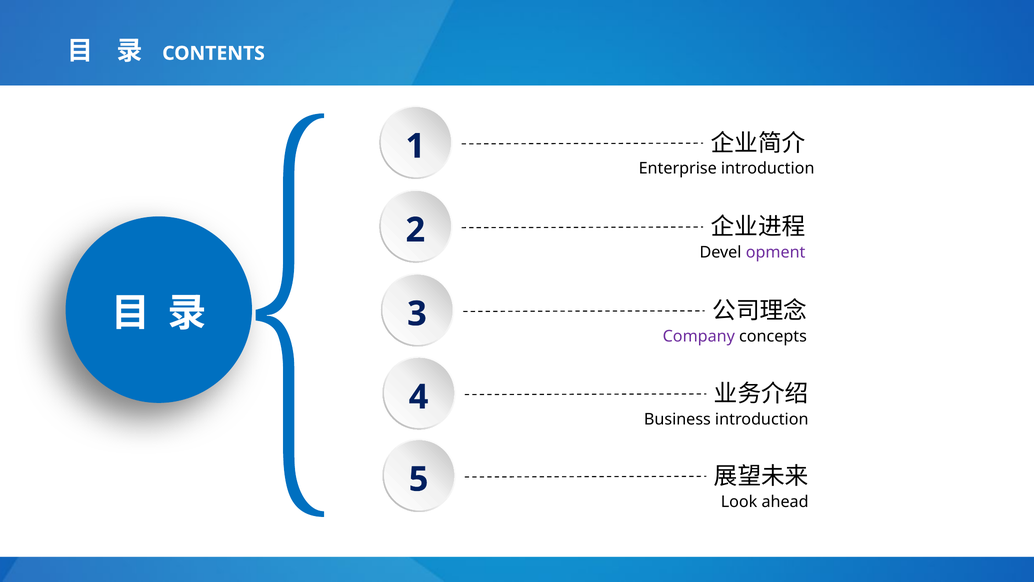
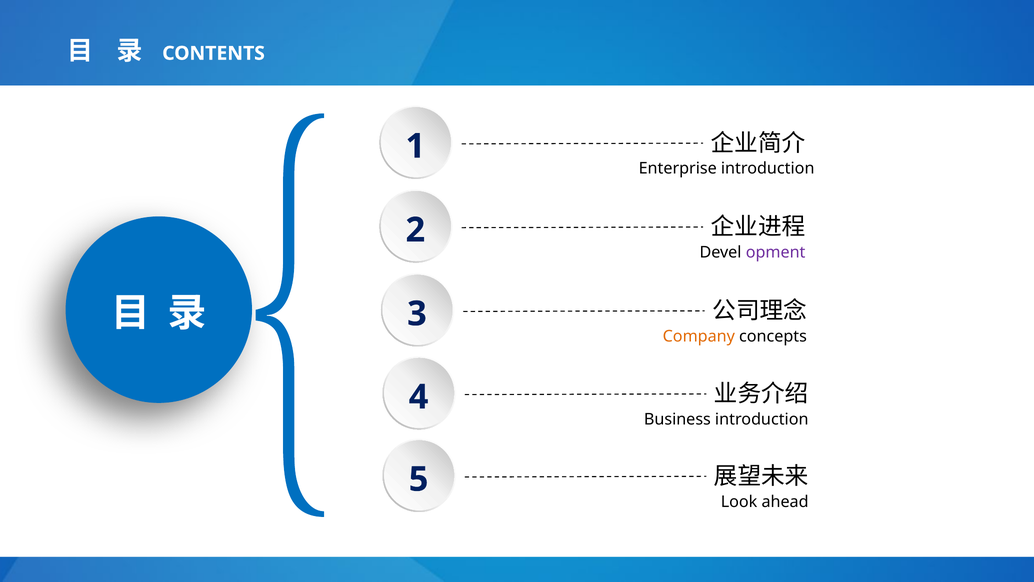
Company colour: purple -> orange (699, 336)
